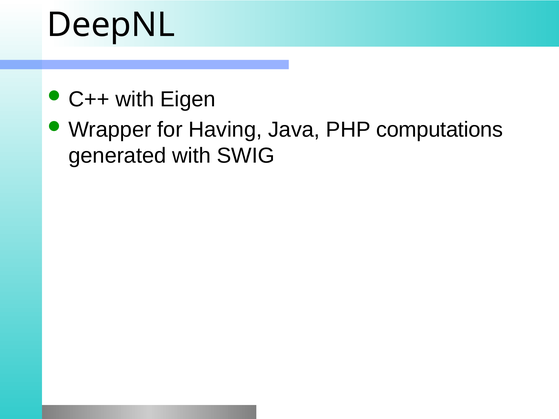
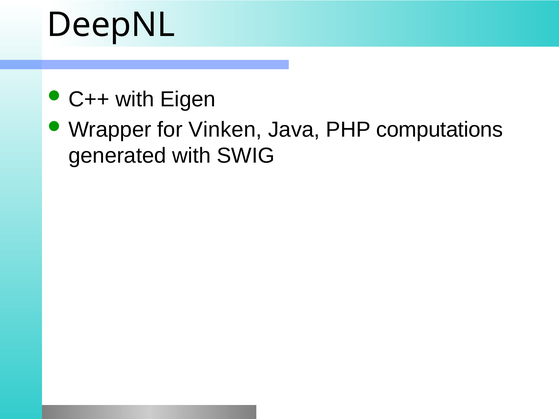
Having: Having -> Vinken (225, 130)
